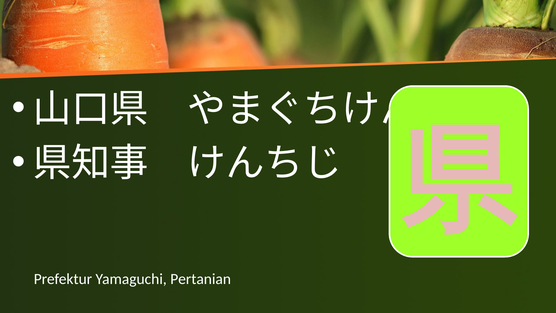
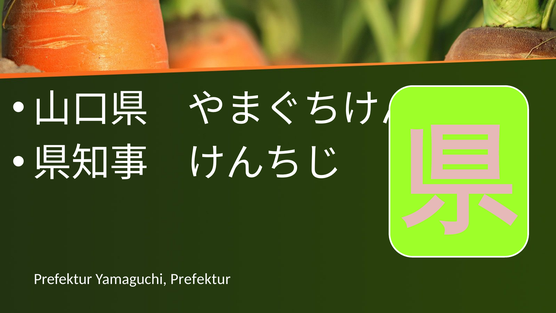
Yamaguchi Pertanian: Pertanian -> Prefektur (201, 279)
